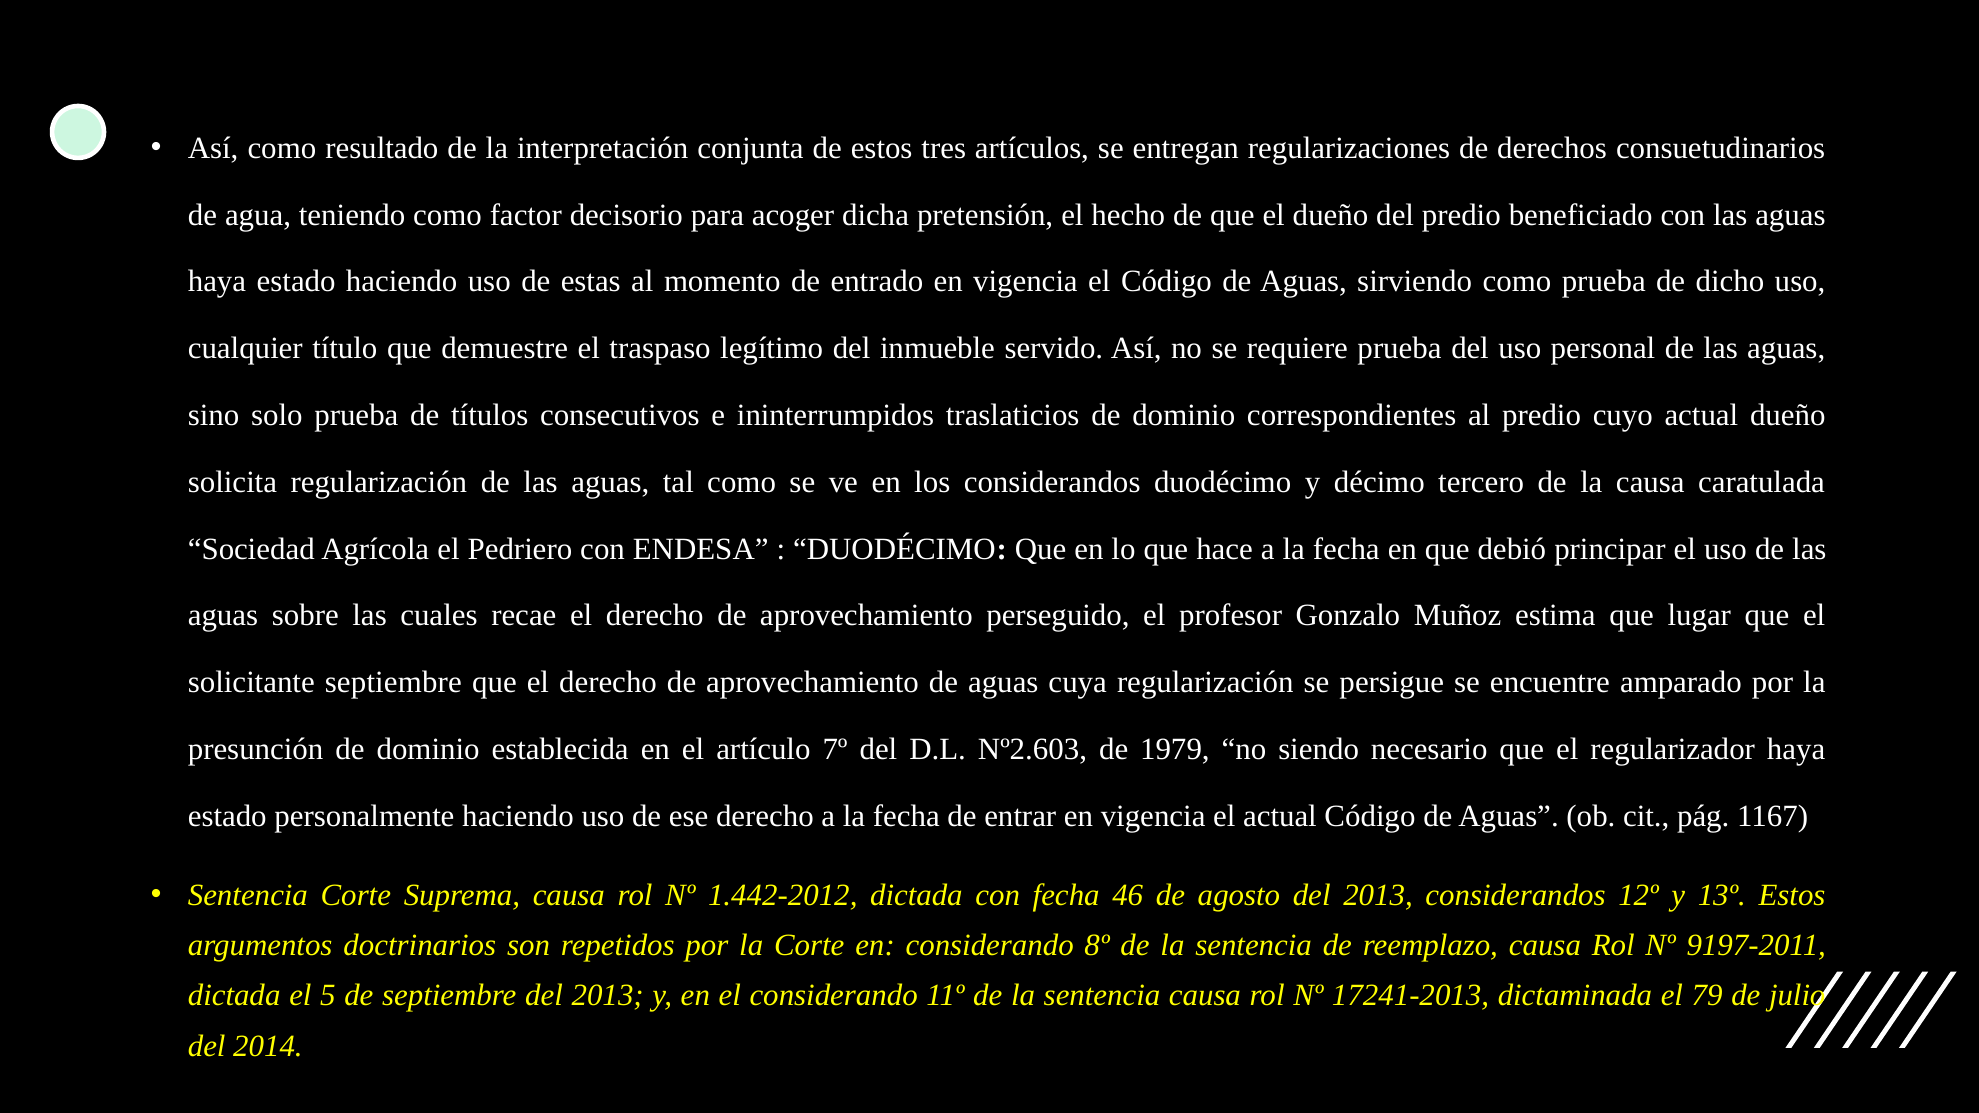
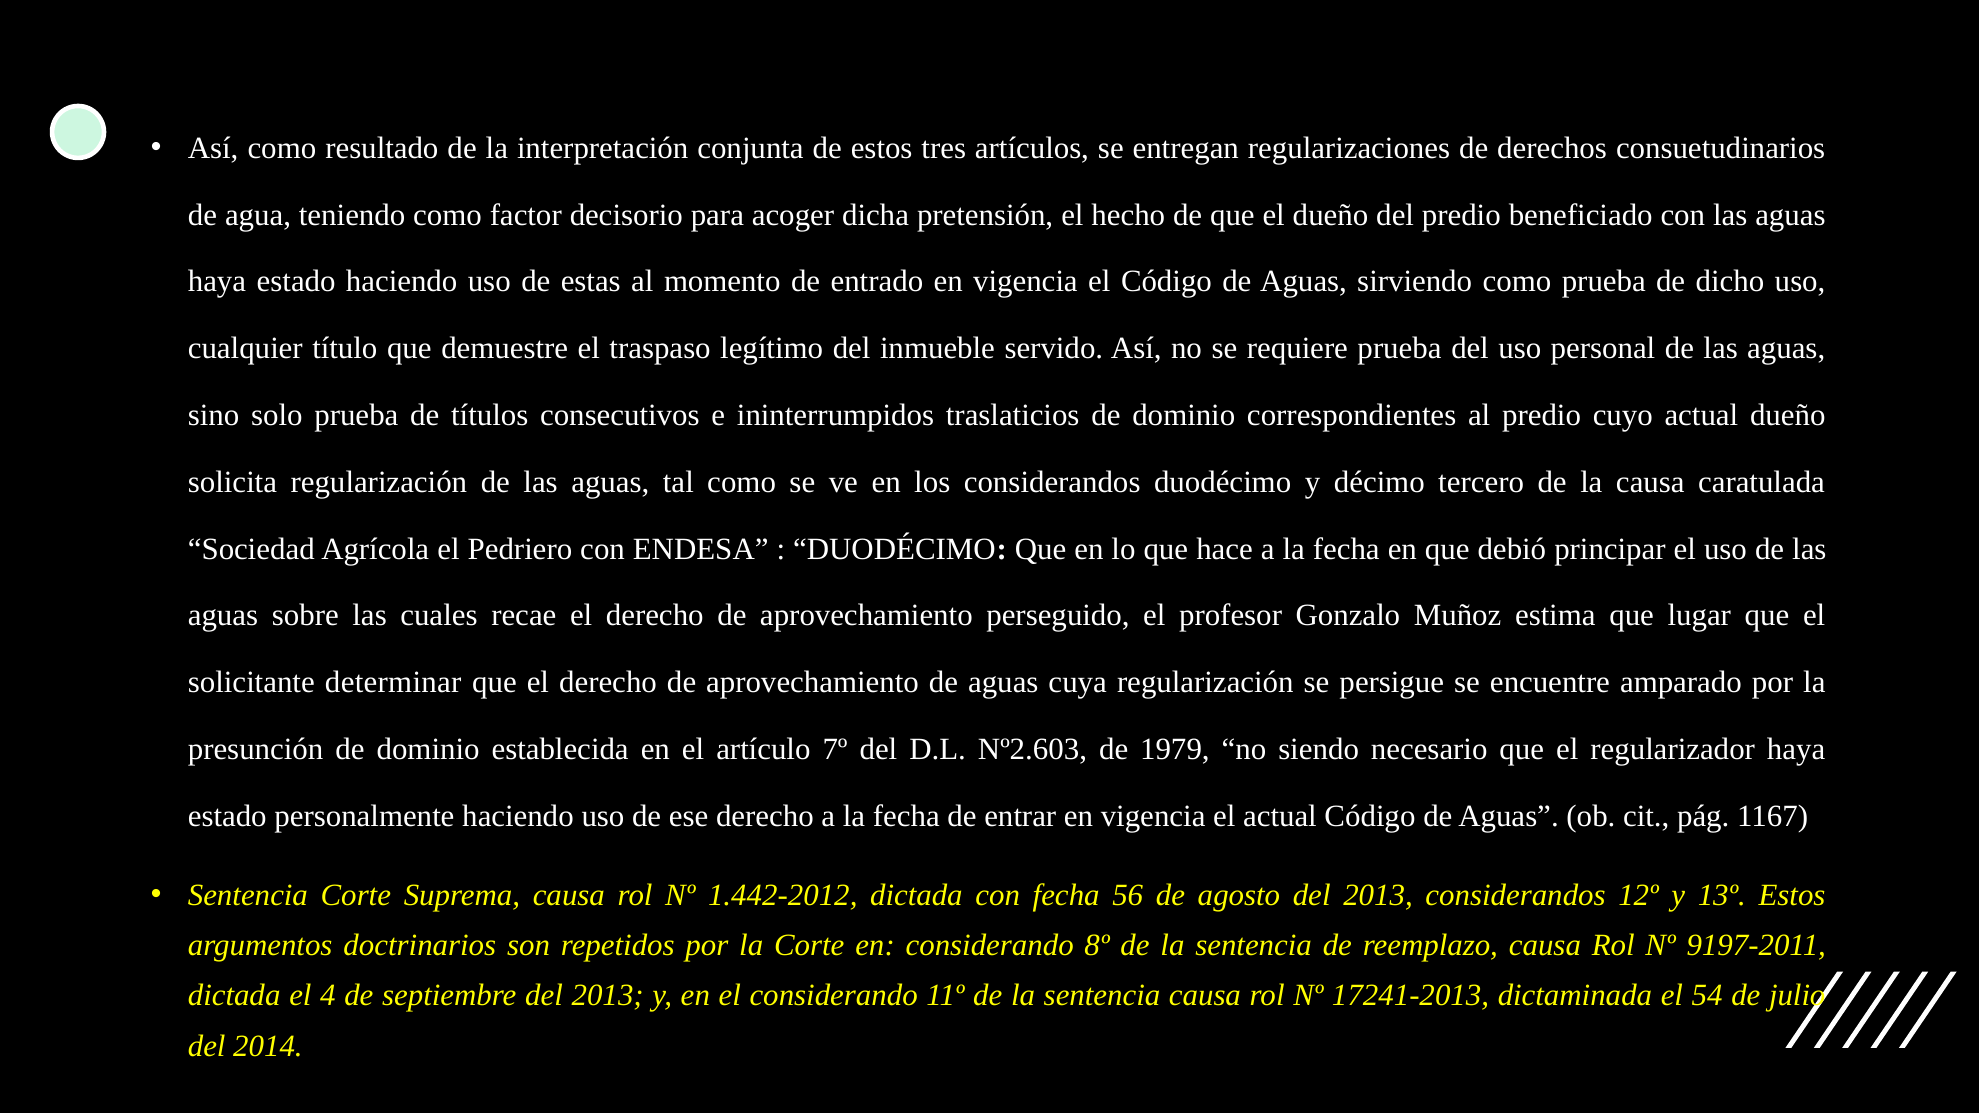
solicitante septiembre: septiembre -> determinar (393, 682)
46: 46 -> 56 (1128, 896)
5: 5 -> 4 (328, 996)
79: 79 -> 54 (1707, 996)
